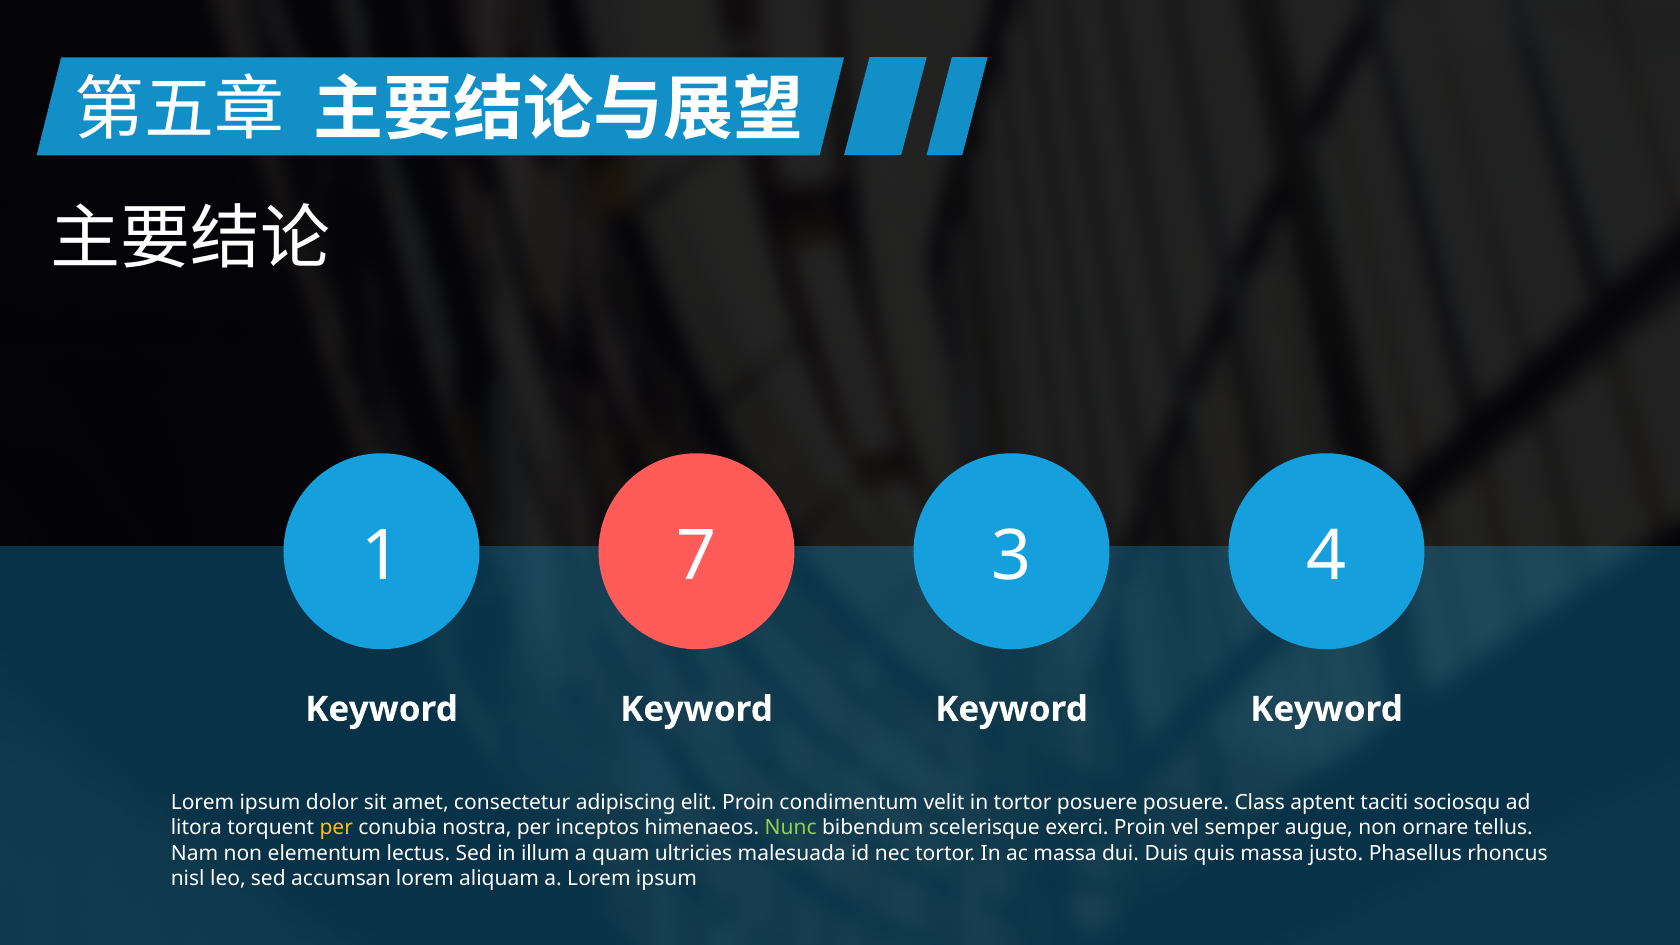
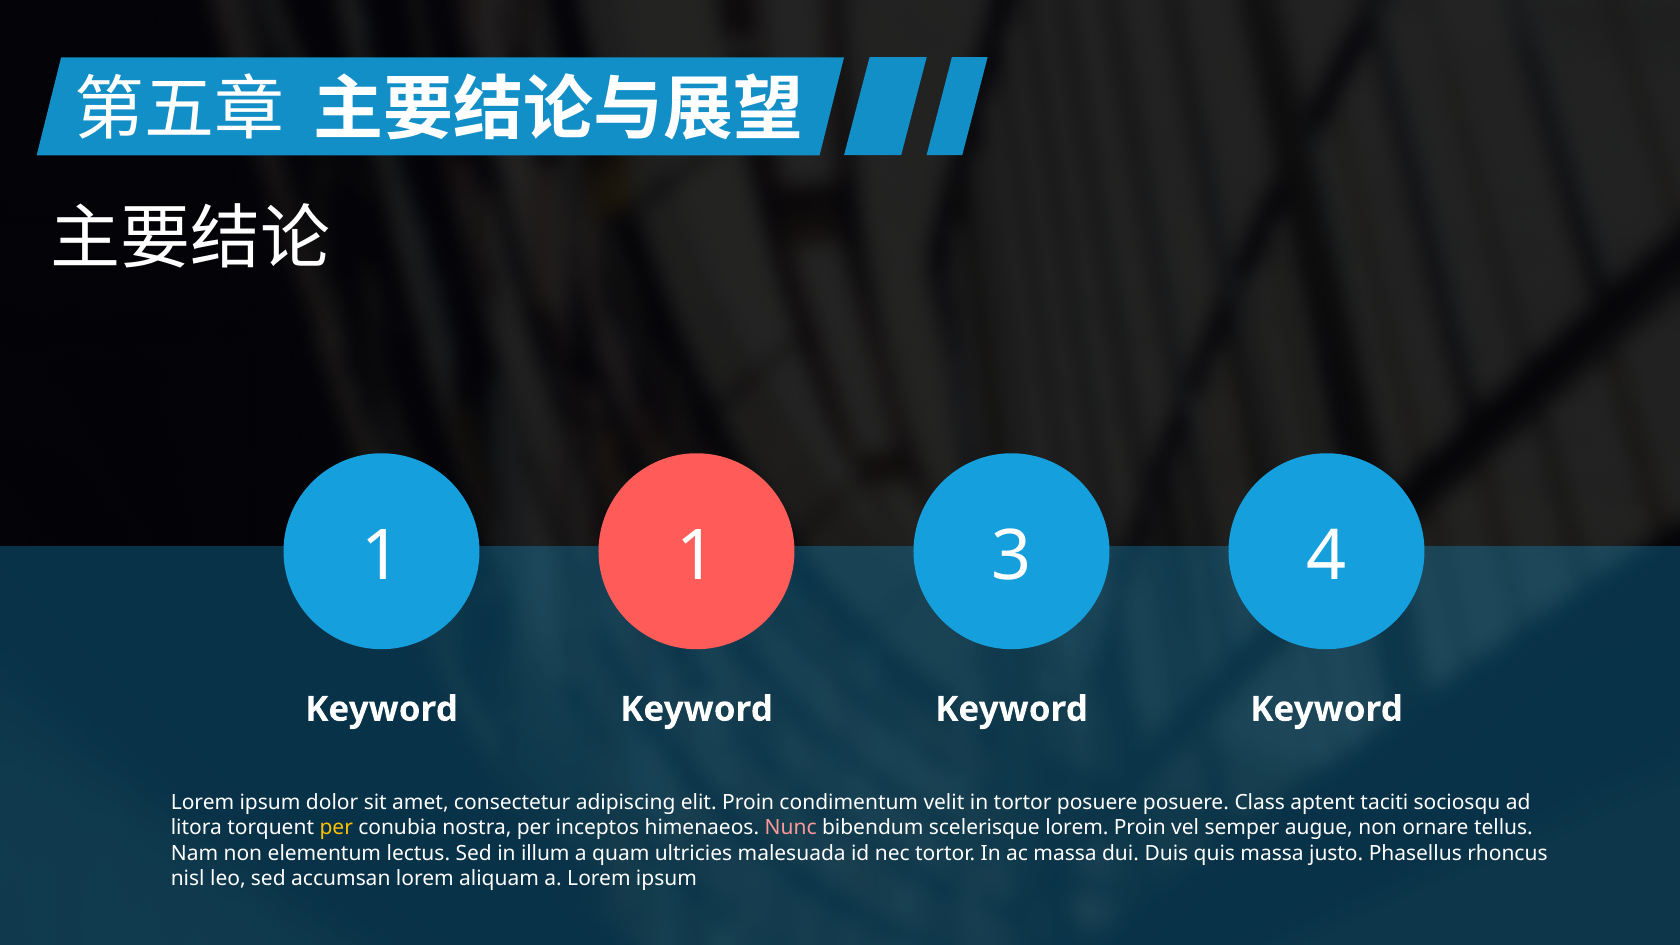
1 7: 7 -> 1 (696, 556)
Nunc colour: light green -> pink (791, 828)
scelerisque exerci: exerci -> lorem (1077, 828)
